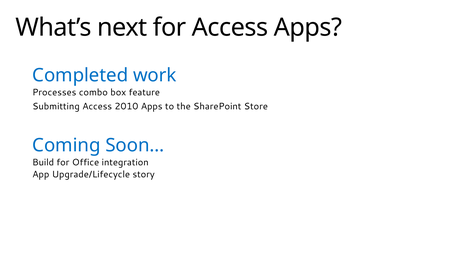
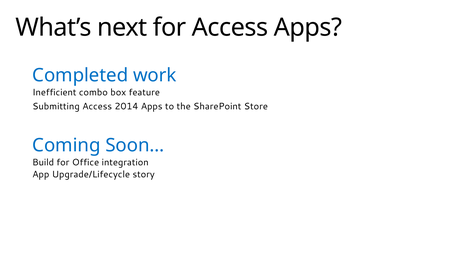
Processes: Processes -> Inefficient (54, 93)
2010: 2010 -> 2014 (126, 106)
